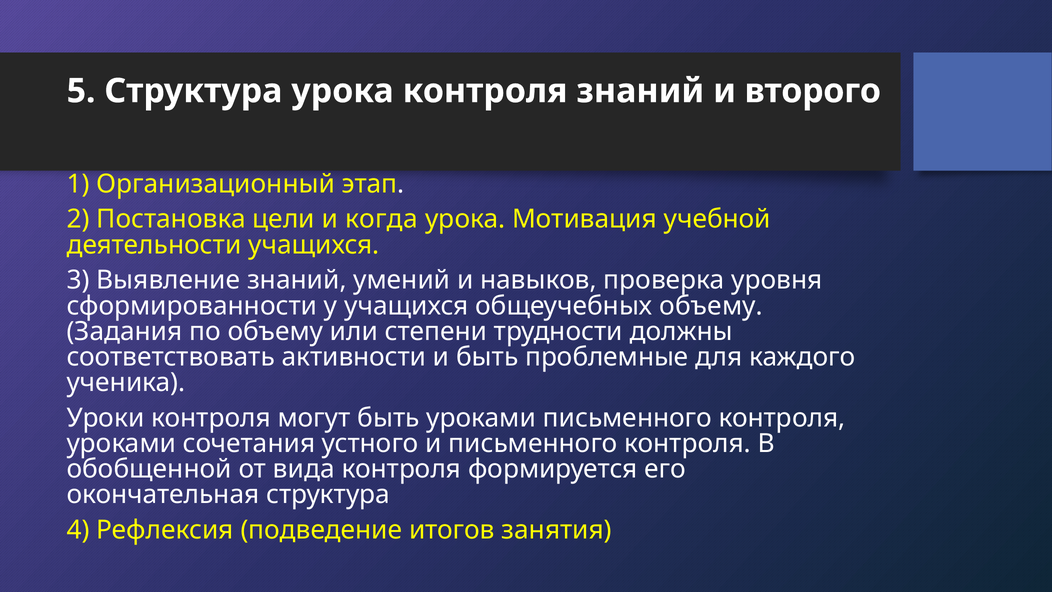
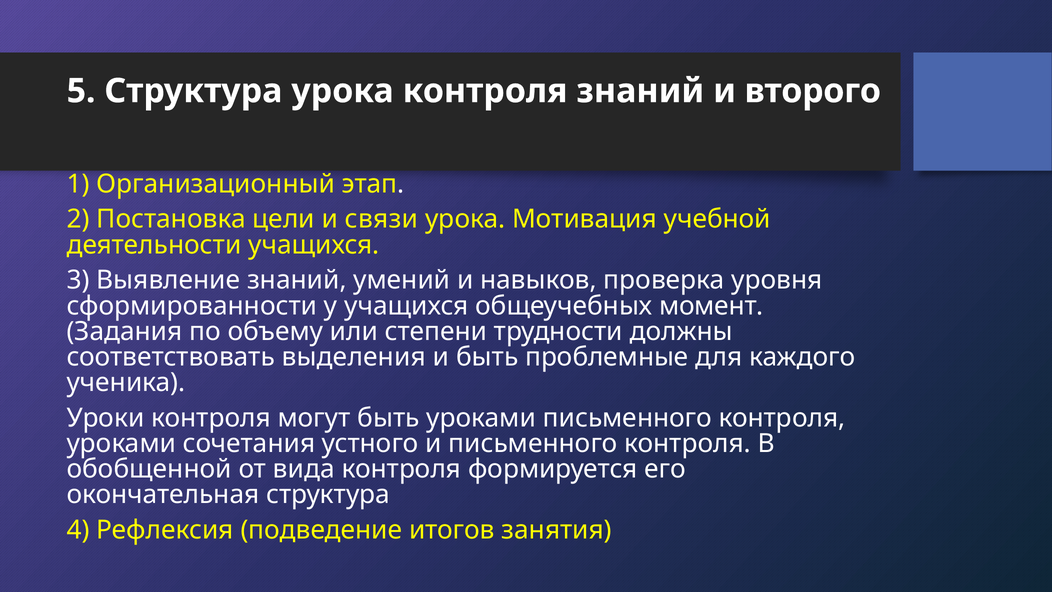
когда: когда -> связи (381, 219)
общеучебных объему: объему -> момент (711, 306)
активности: активности -> выделения (354, 357)
